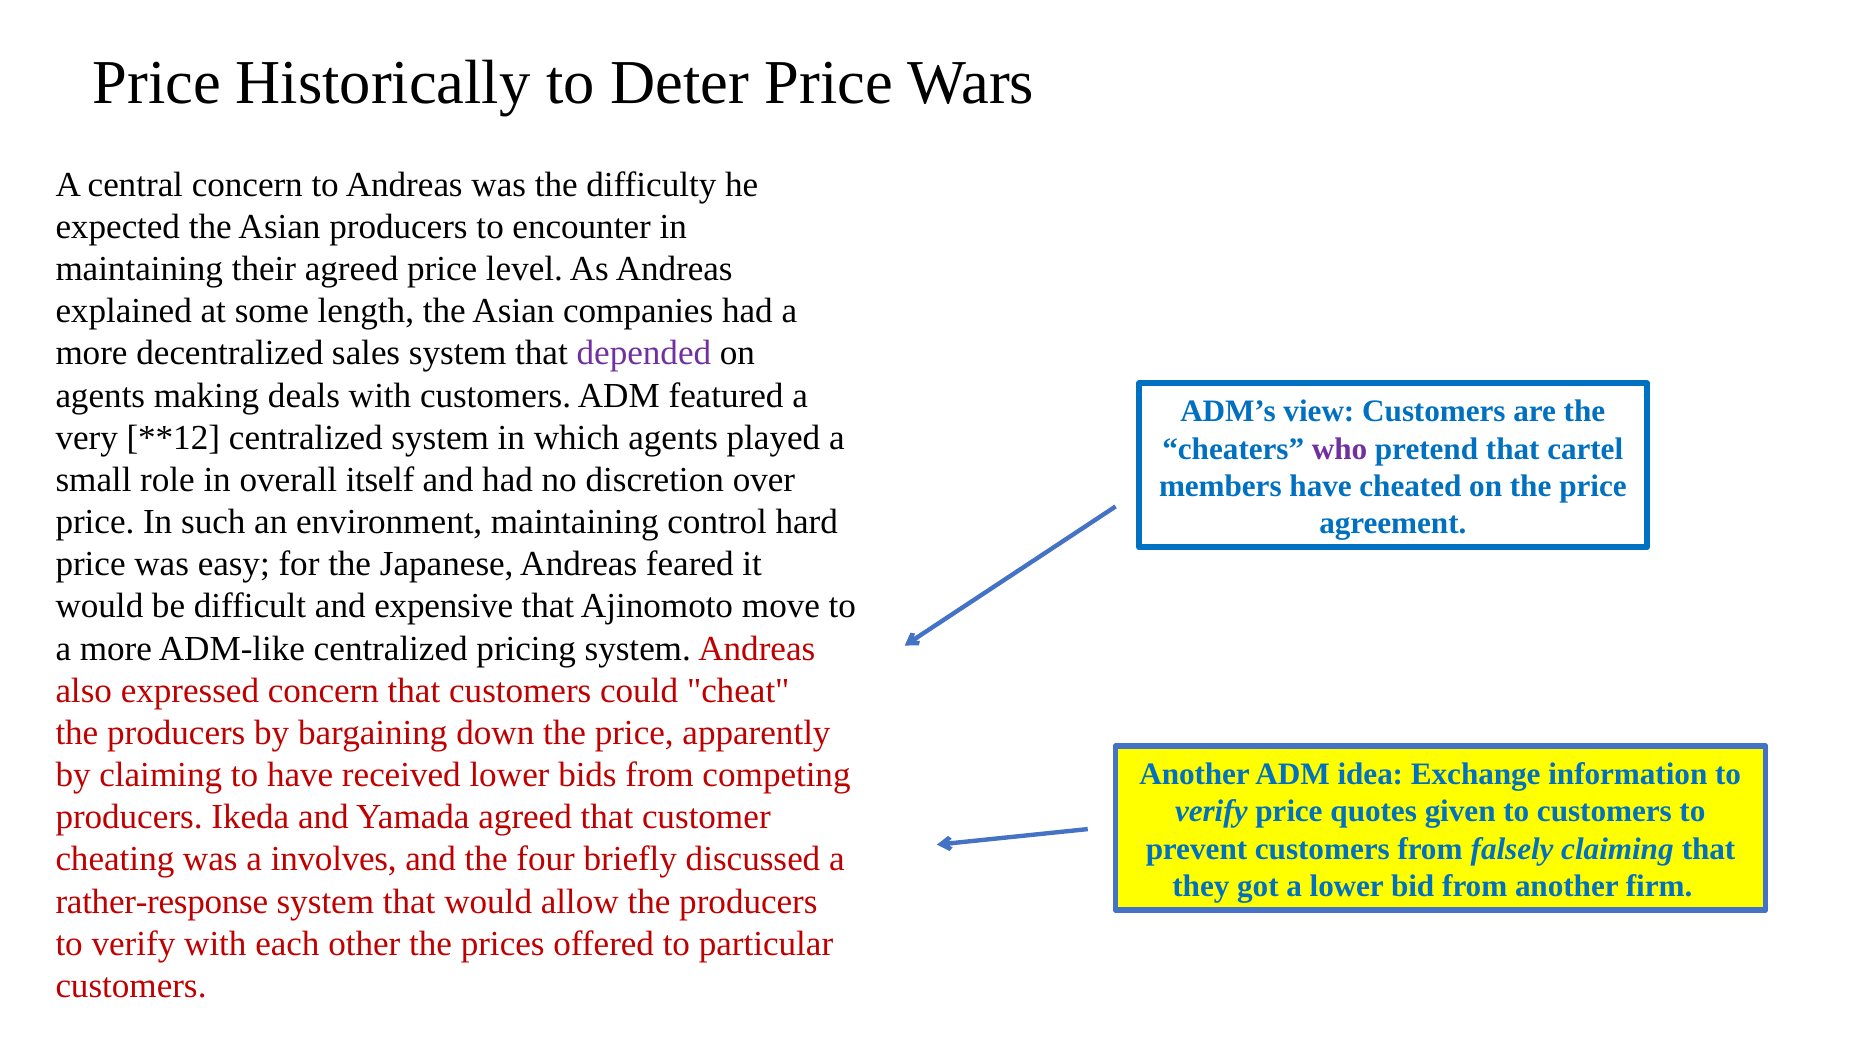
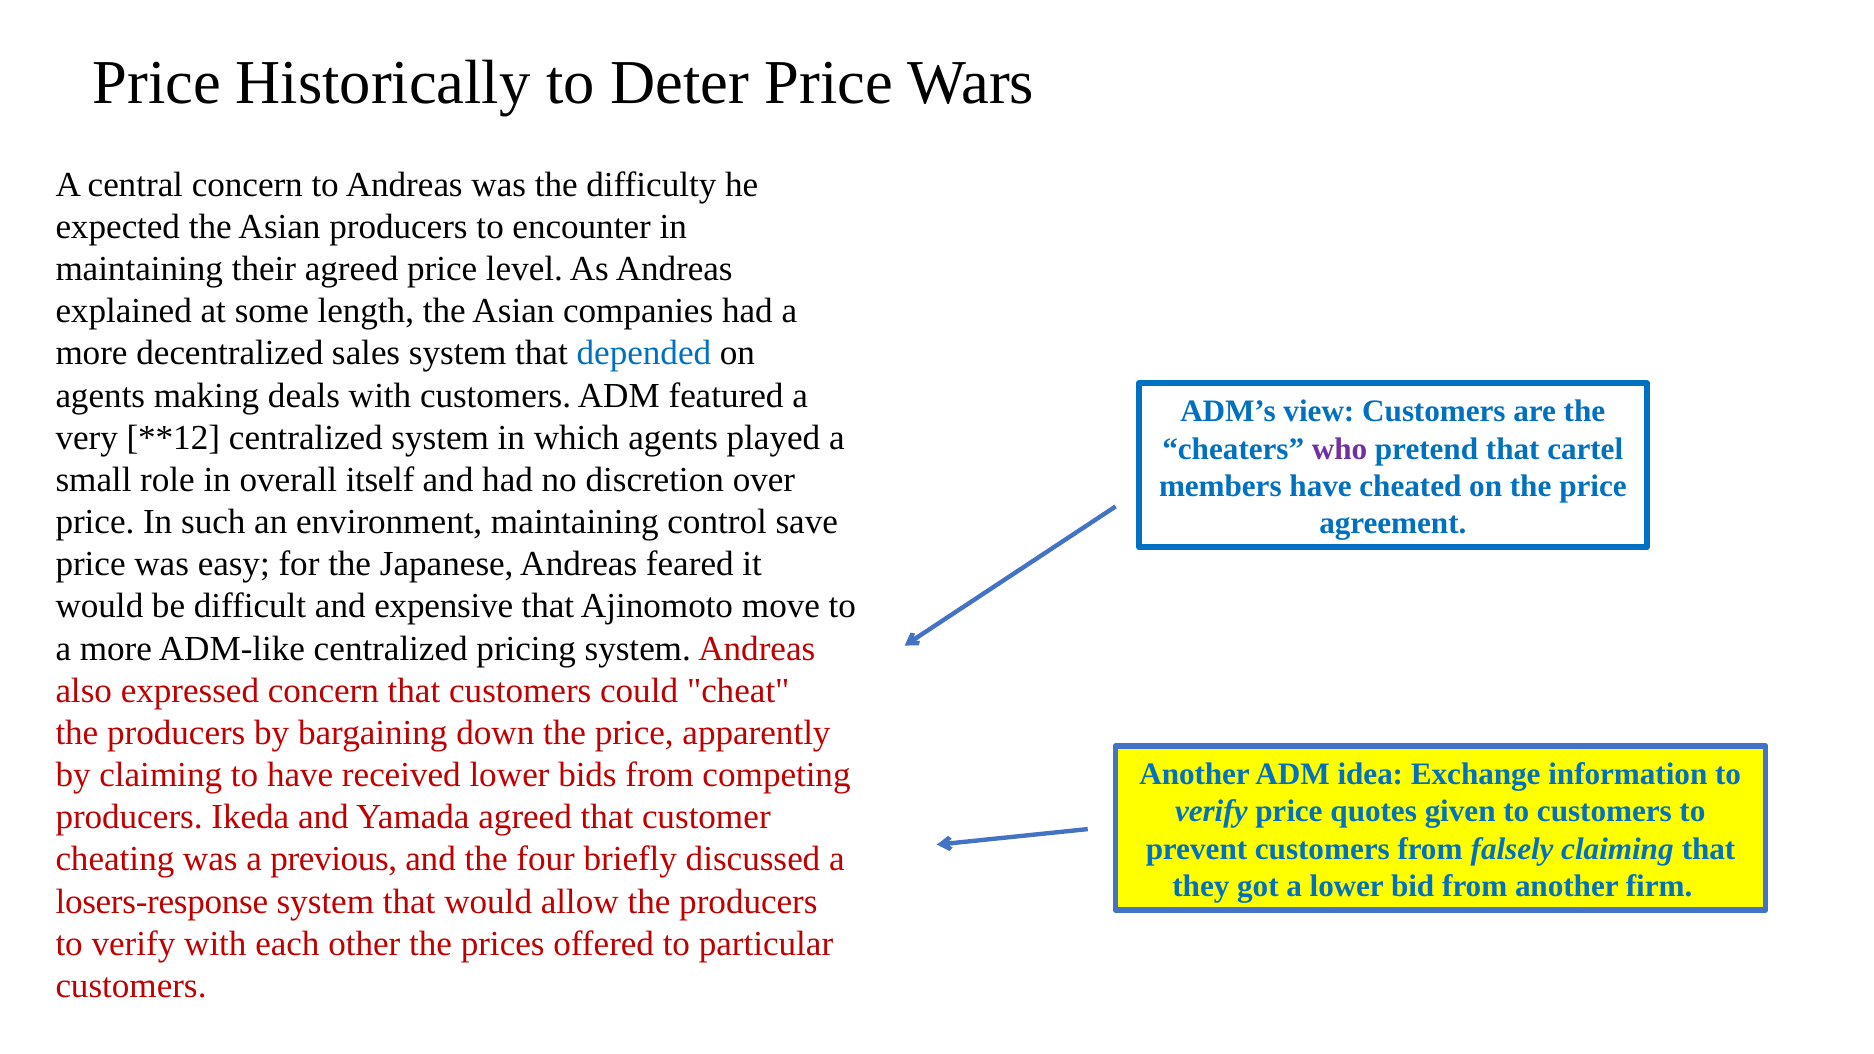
depended colour: purple -> blue (644, 353)
hard: hard -> save (807, 522)
involves: involves -> previous (334, 859)
rather-response: rather-response -> losers-response (162, 902)
